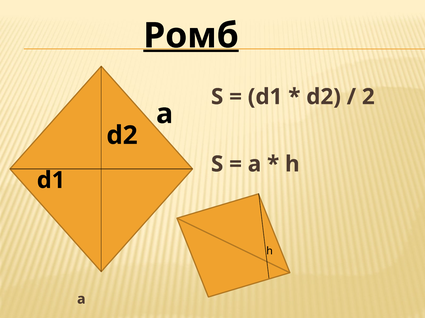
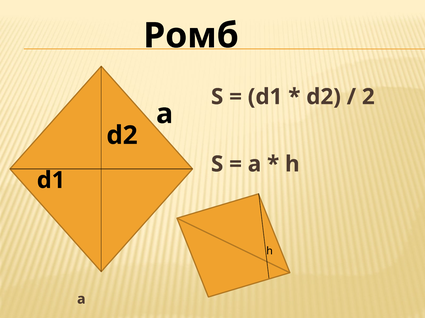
Ромб underline: present -> none (191, 36)
